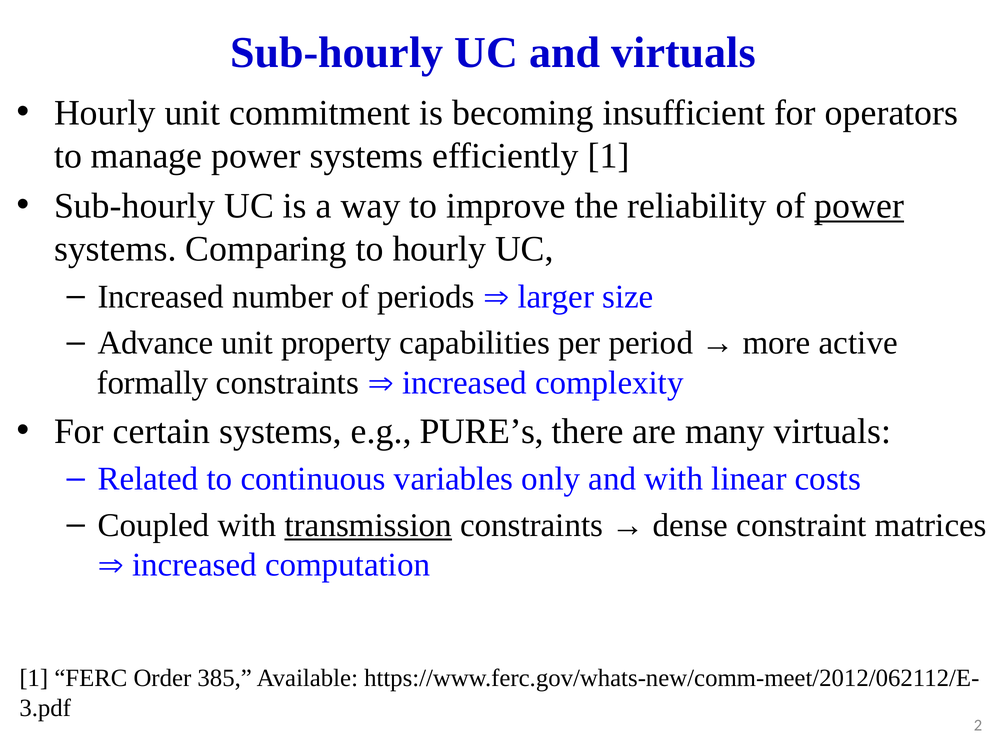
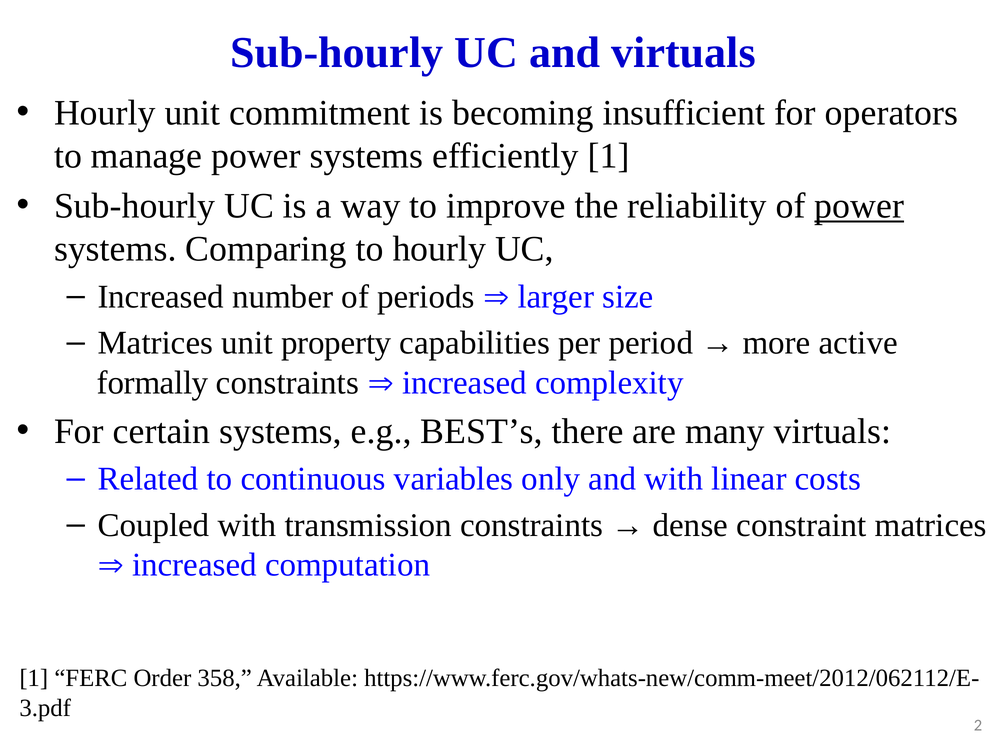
Advance: Advance -> Matrices (155, 343)
PURE’s: PURE’s -> BEST’s (482, 431)
transmission underline: present -> none (368, 525)
385: 385 -> 358 (225, 678)
